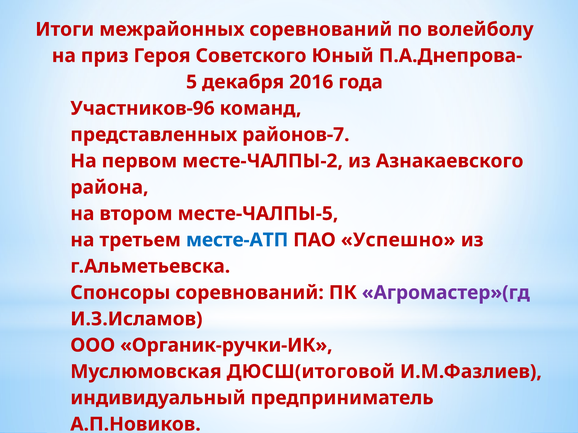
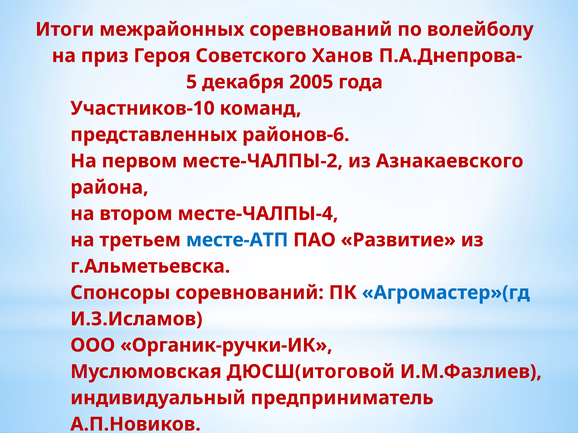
Юный: Юный -> Ханов (343, 56)
2016: 2016 -> 2005 (311, 82)
Участников-96: Участников-96 -> Участников-10 (142, 108)
районов-7: районов-7 -> районов-6 (296, 135)
месте-ЧАЛПЫ-5: месте-ЧАЛПЫ-5 -> месте-ЧАЛПЫ-4 (258, 214)
Успешно: Успешно -> Развитие (398, 240)
Агромастер»(гд colour: purple -> blue (446, 293)
